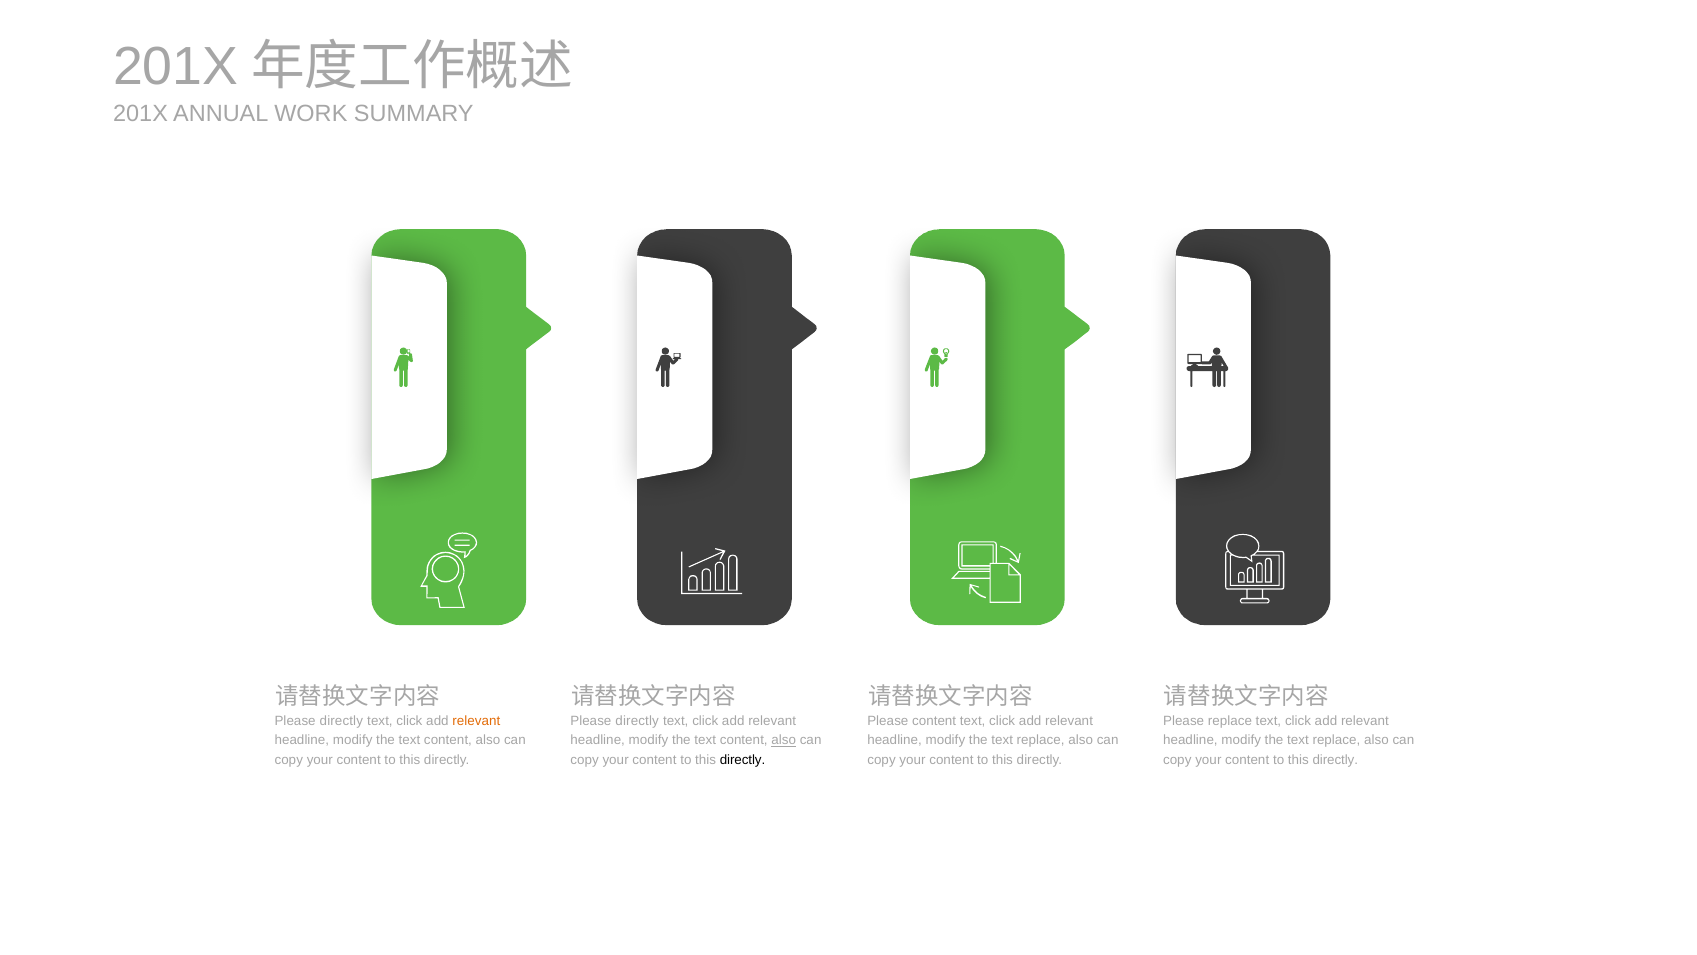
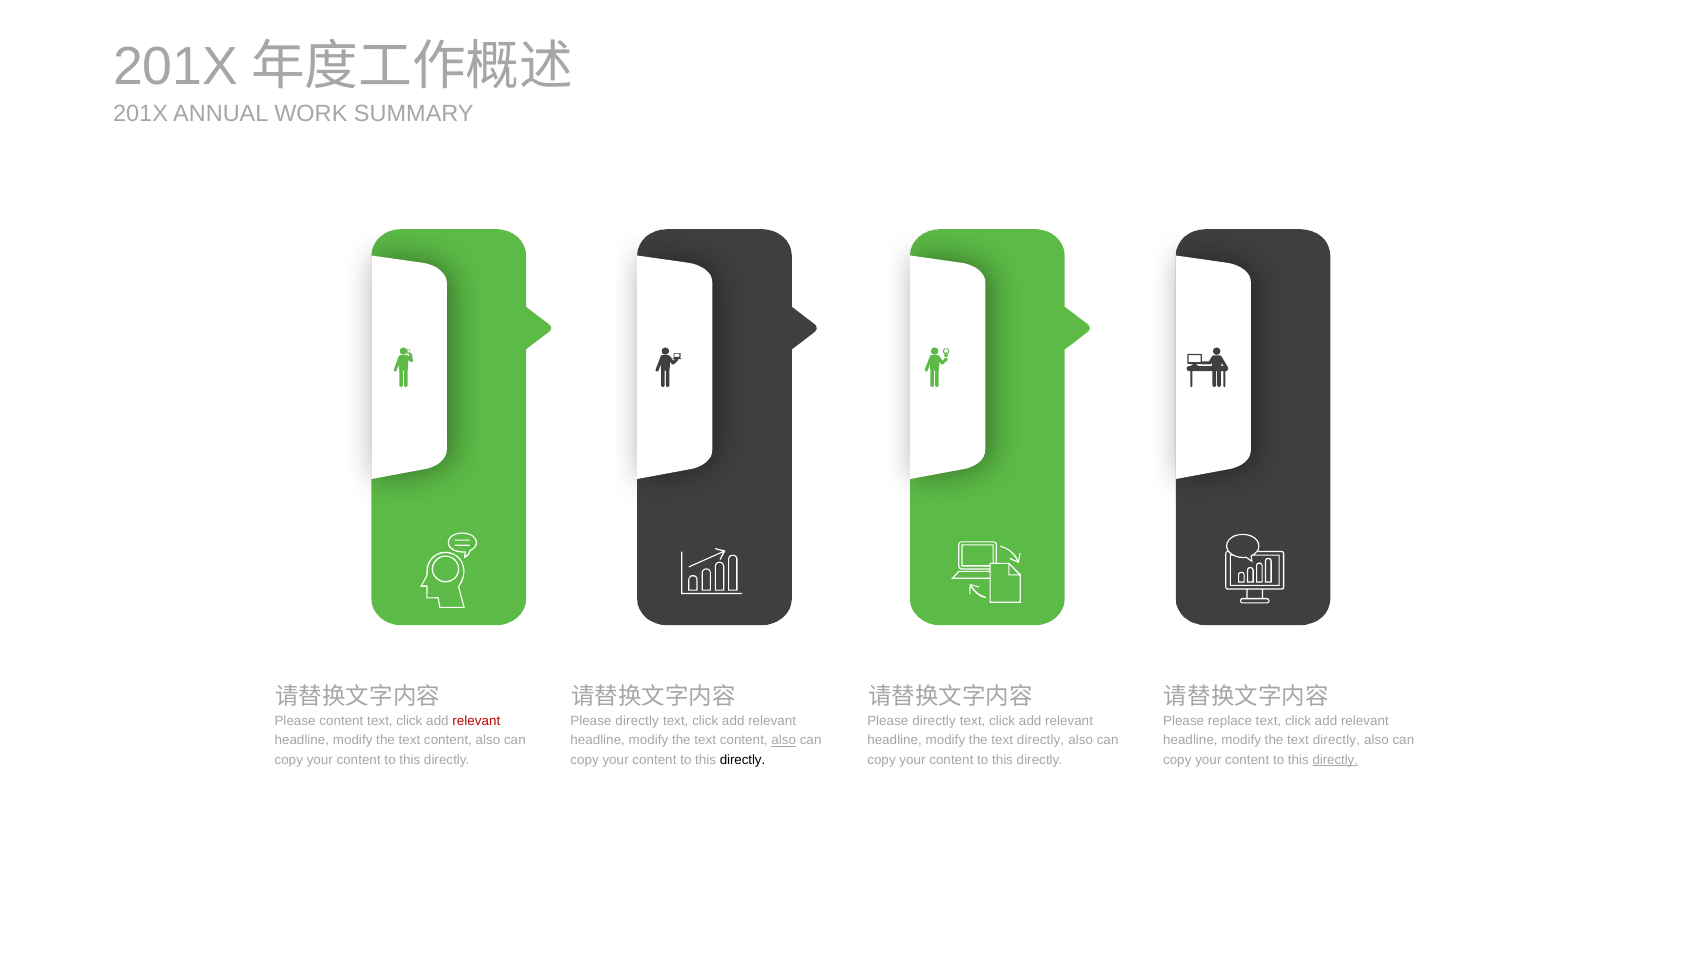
directly: directly -> content (341, 721)
relevant colour: orange -> red (476, 721)
content: content -> directly (934, 721)
replace: replace -> directly (1041, 740)
replace: replace -> directly (1336, 740)
directly underline: none -> present (1335, 759)
